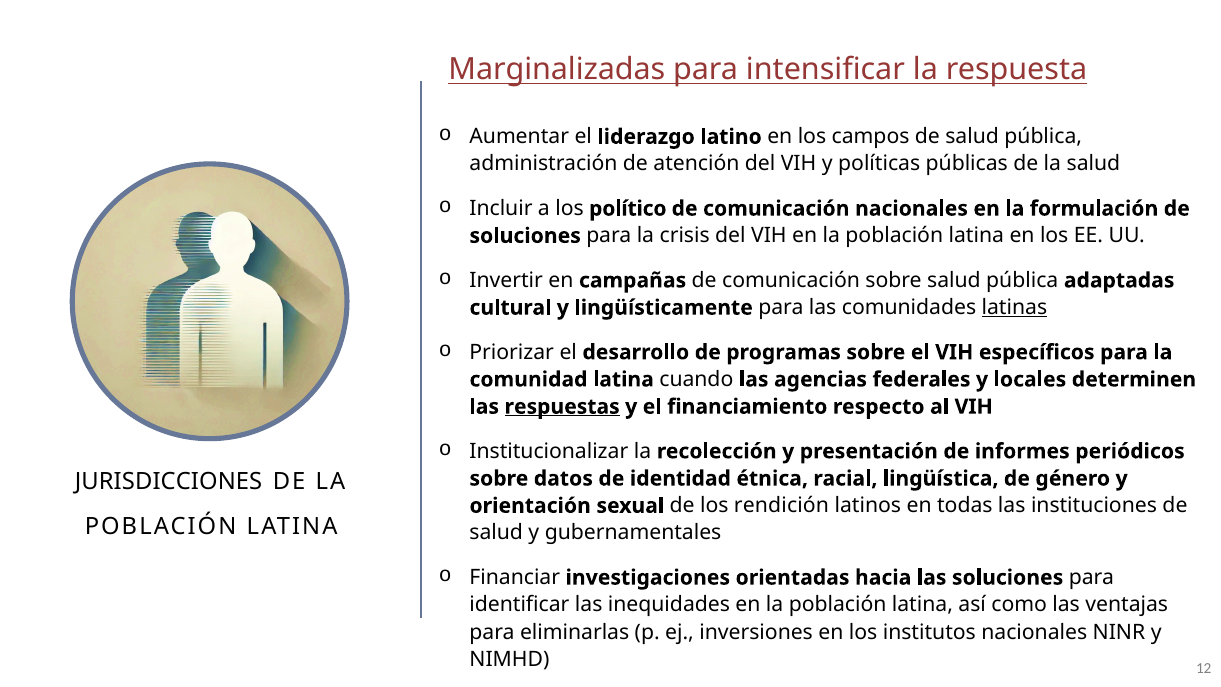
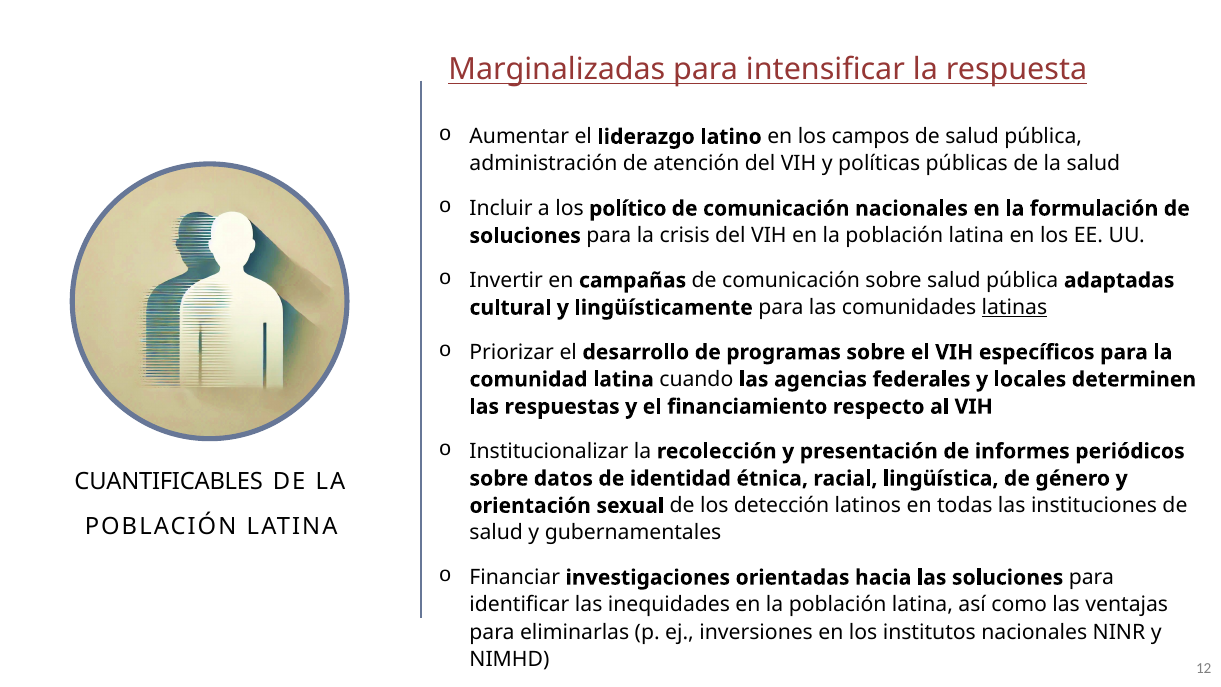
respuestas underline: present -> none (562, 407)
JURISDICCIONES: JURISDICCIONES -> CUANTIFICABLES (169, 481)
rendición: rendición -> detección (782, 506)
